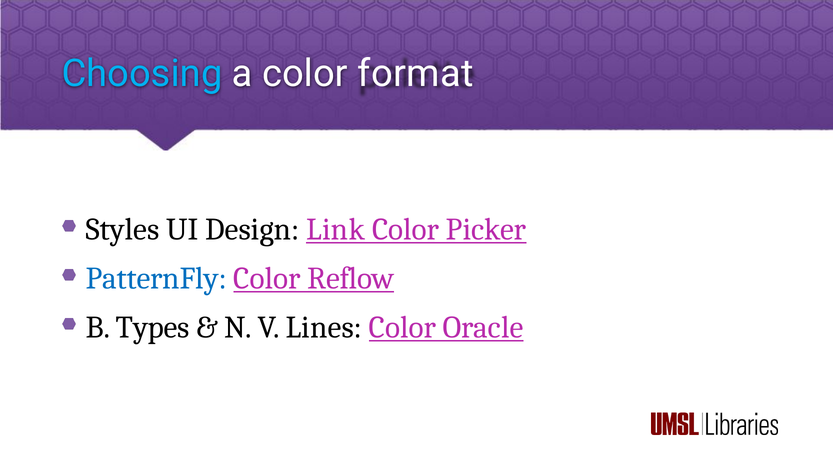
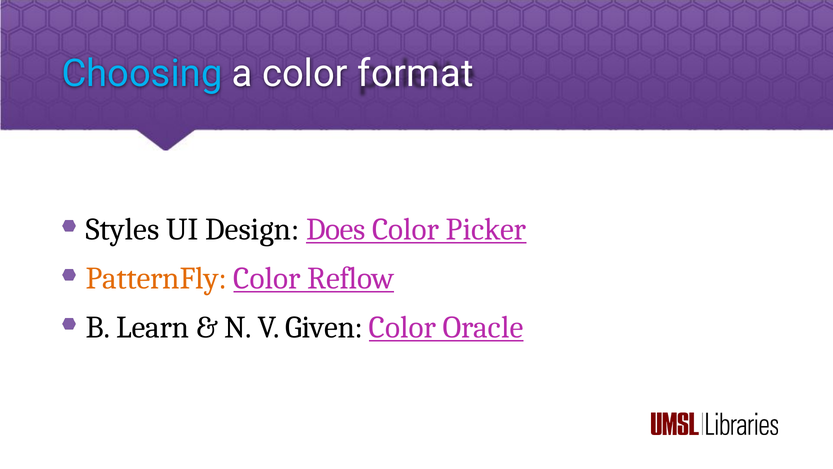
Link: Link -> Does (336, 229)
PatternFly colour: blue -> orange (156, 278)
Types: Types -> Learn (153, 327)
Lines: Lines -> Given (324, 327)
